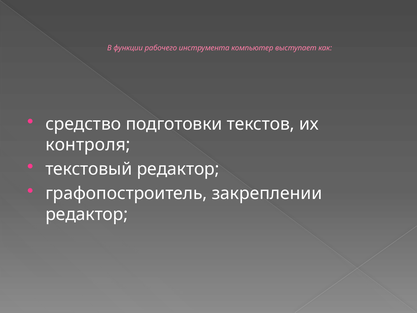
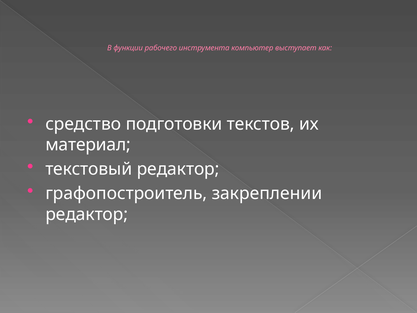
контроля: контроля -> материал (88, 145)
